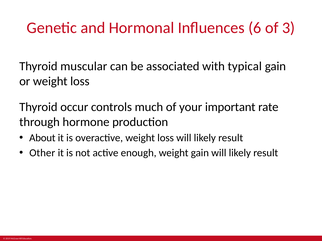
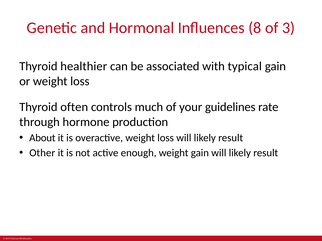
6: 6 -> 8 (255, 28)
muscular: muscular -> healthier (84, 66)
occur: occur -> often (74, 107)
important: important -> guidelines (230, 107)
